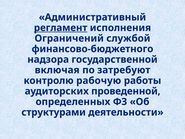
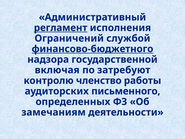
финансово-бюджетного underline: none -> present (92, 49)
рабочую: рабочую -> членство (99, 80)
проведенной: проведенной -> письменного (126, 91)
структурами: структурами -> замечаниям (54, 112)
